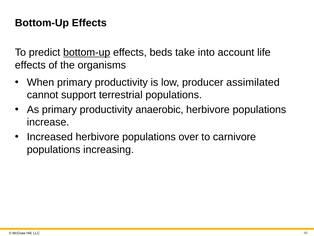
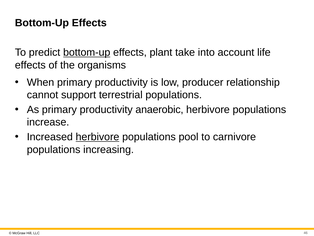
beds: beds -> plant (161, 52)
assimilated: assimilated -> relationship (253, 82)
herbivore underline: none -> present (97, 137)
over: over -> pool (189, 137)
